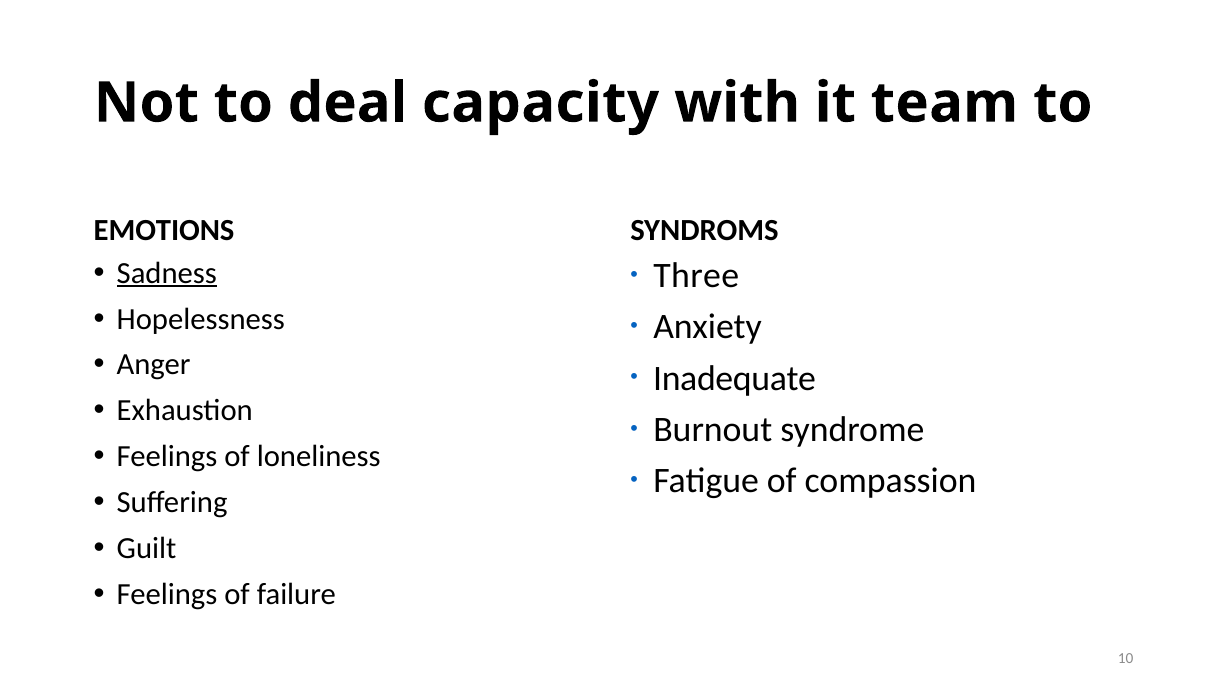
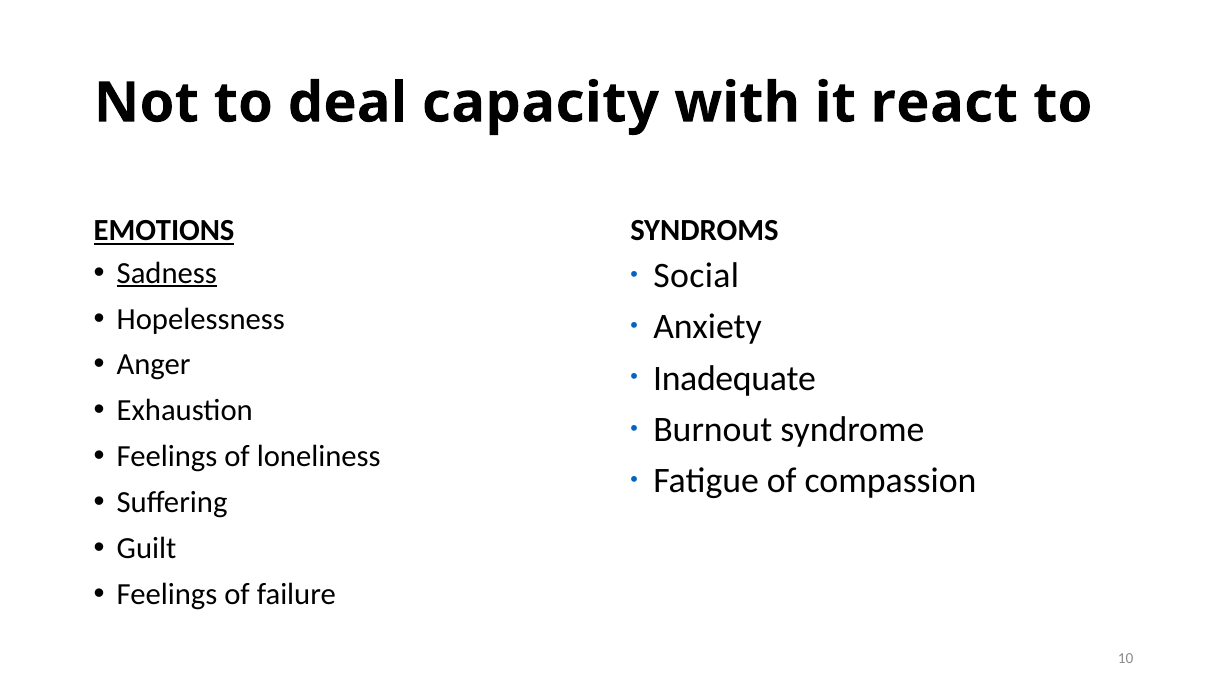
team: team -> react (944, 103)
EMOTIONS underline: none -> present (164, 231)
Three: Three -> Social (696, 276)
